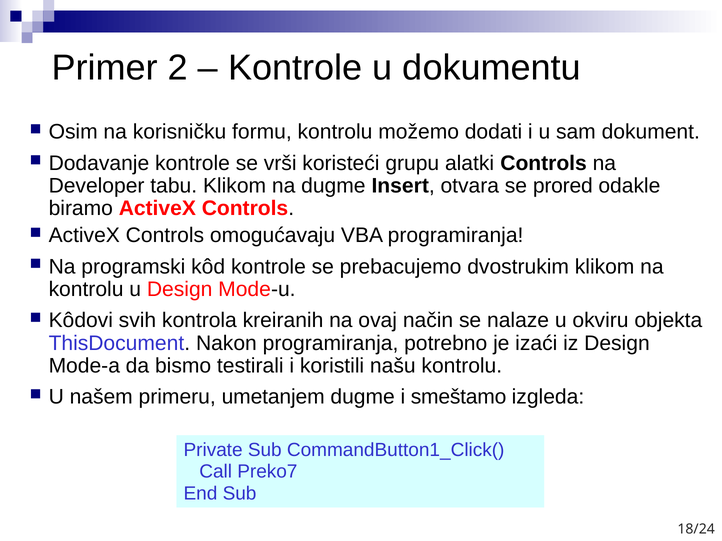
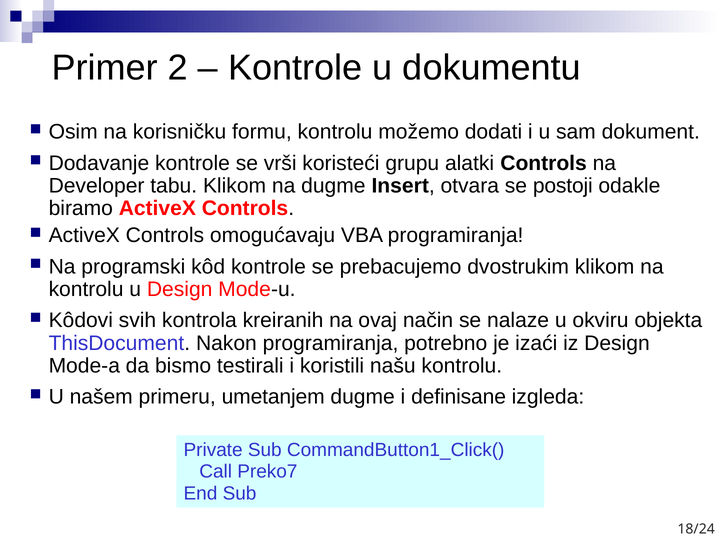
prored: prored -> postoji (563, 186)
smeštamo: smeštamo -> definisane (459, 397)
